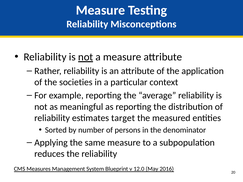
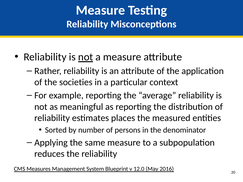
target: target -> places (123, 118)
